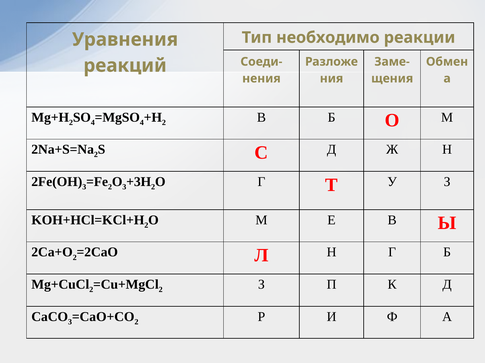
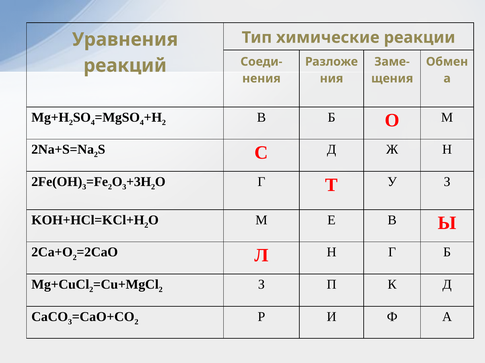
необходимо: необходимо -> химические (328, 38)
